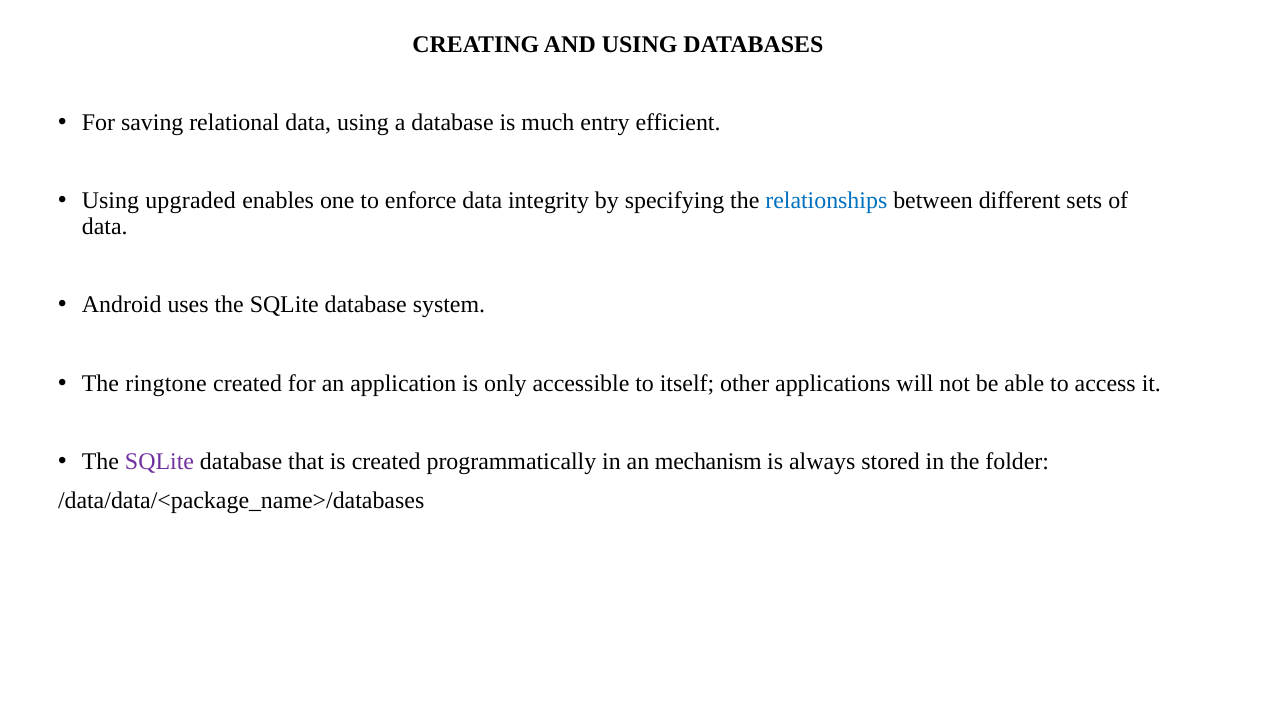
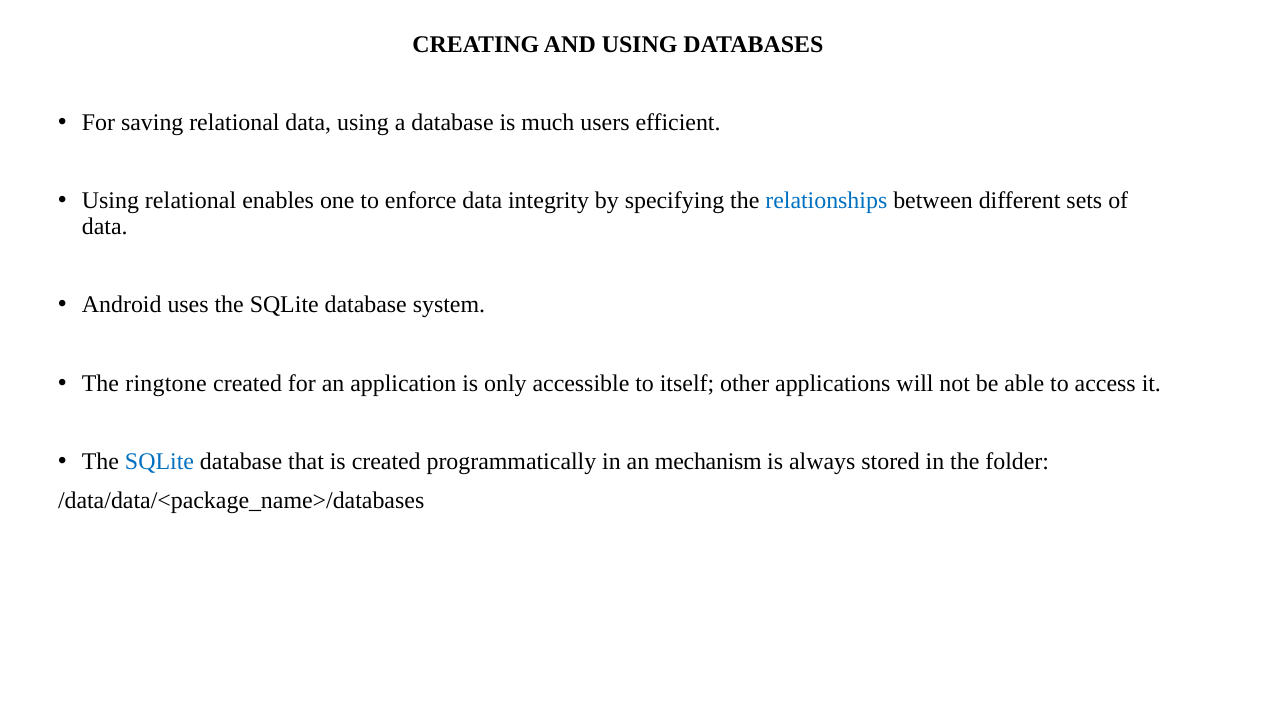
entry: entry -> users (605, 123)
Using upgraded: upgraded -> relational (191, 201)
SQLite colour: purple -> blue (159, 461)
